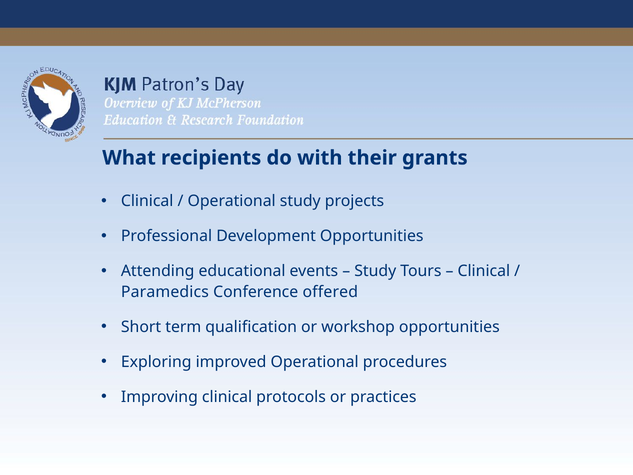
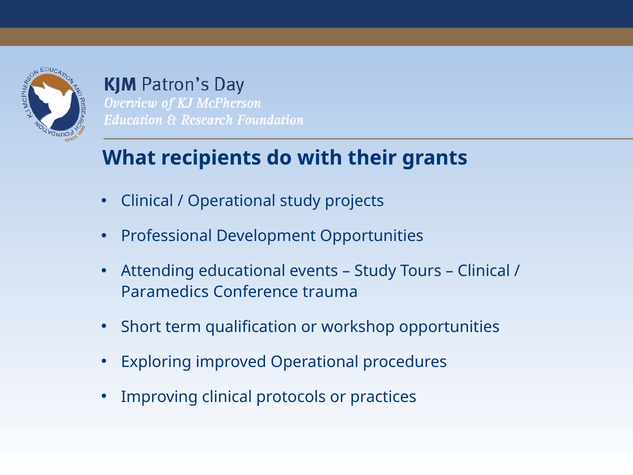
offered: offered -> trauma (330, 292)
